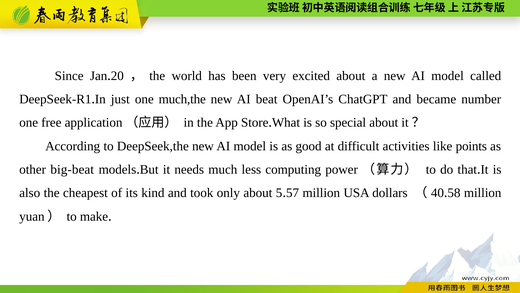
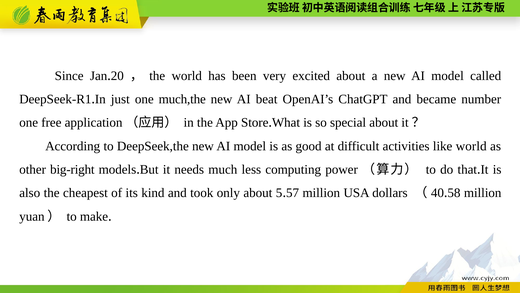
like points: points -> world (471, 146)
big-beat: big-beat -> big-right (72, 169)
